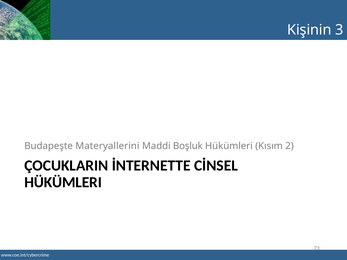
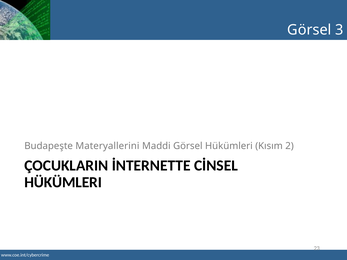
Kişinin: Kişinin -> Görsel (309, 30)
Maddi Boşluk: Boşluk -> Görsel (188, 146)
